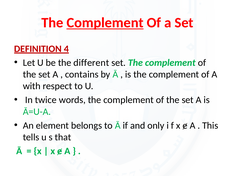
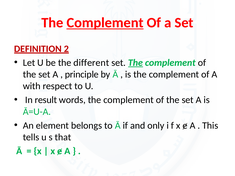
4: 4 -> 2 (66, 49)
The underline: none -> present (136, 63)
contains: contains -> principle (82, 74)
twice: twice -> result (46, 100)
